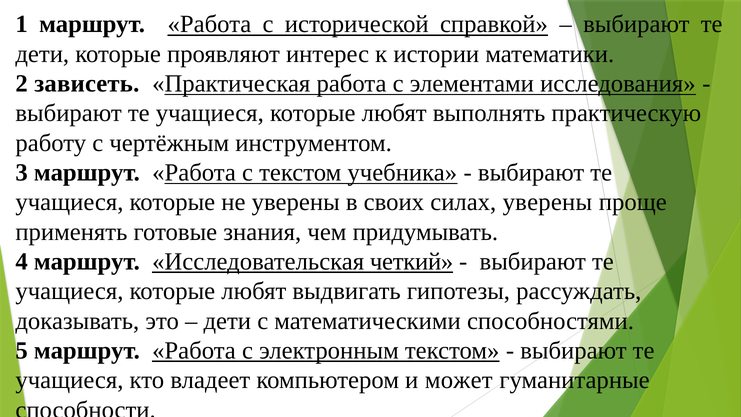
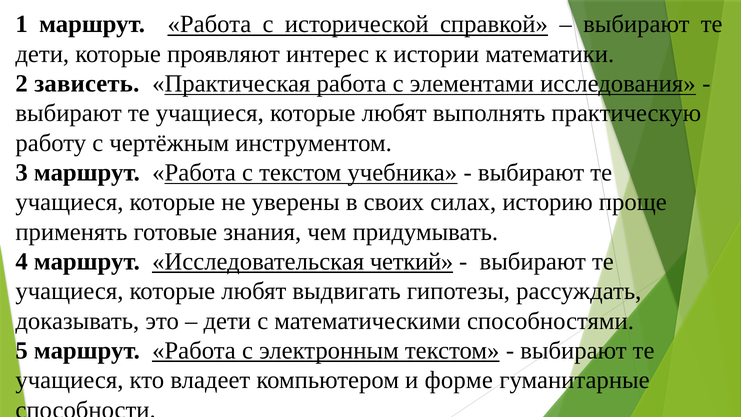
силах уверены: уверены -> историю (548, 202)
может: может -> форме (459, 380)
